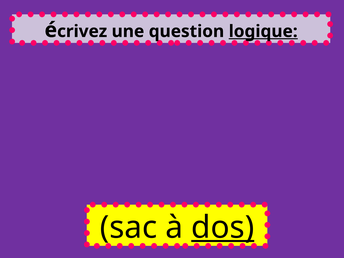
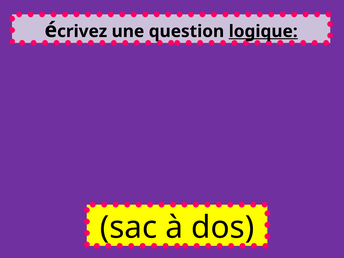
dos underline: present -> none (223, 227)
